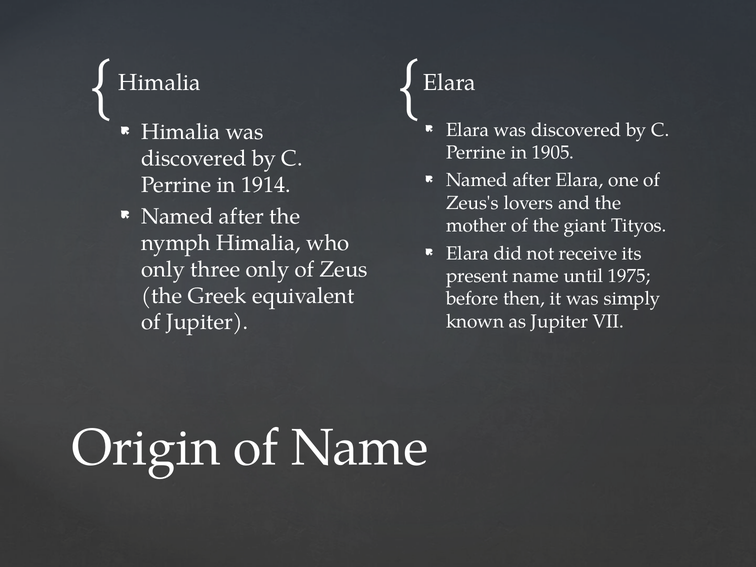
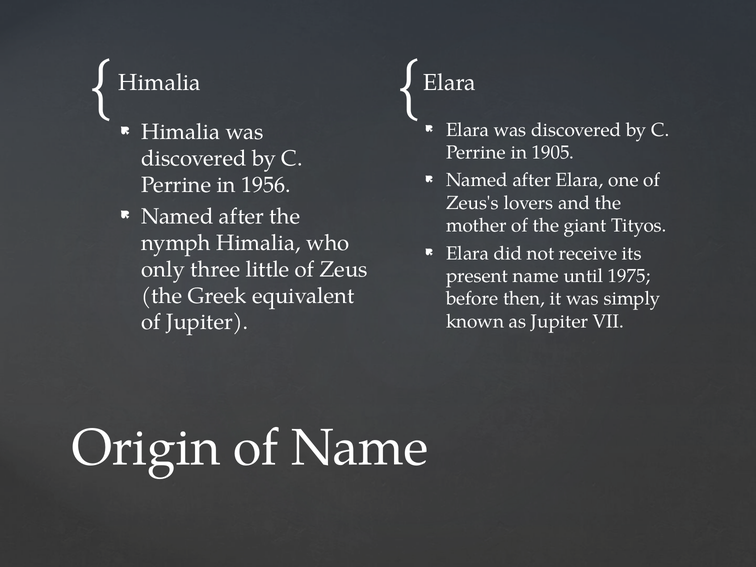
1914: 1914 -> 1956 (266, 185)
three only: only -> little (268, 269)
